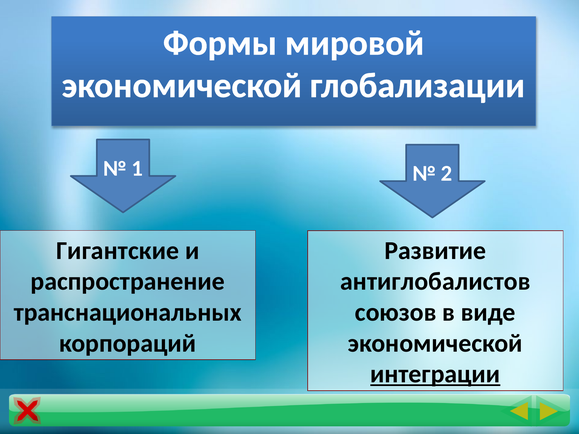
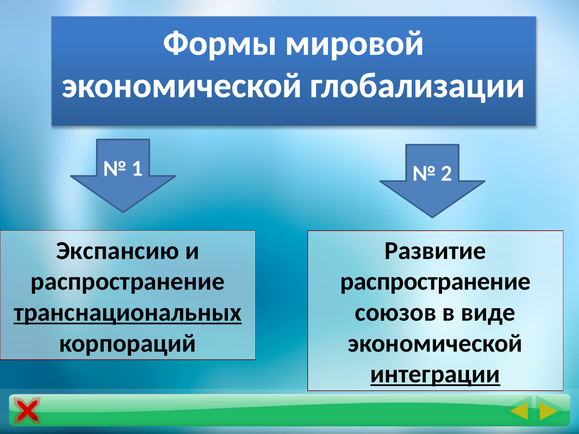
Гигантские: Гигантские -> Экспансию (118, 251)
антиглобалистов: антиглобалистов -> распространение (435, 282)
транснациональных underline: none -> present (128, 313)
